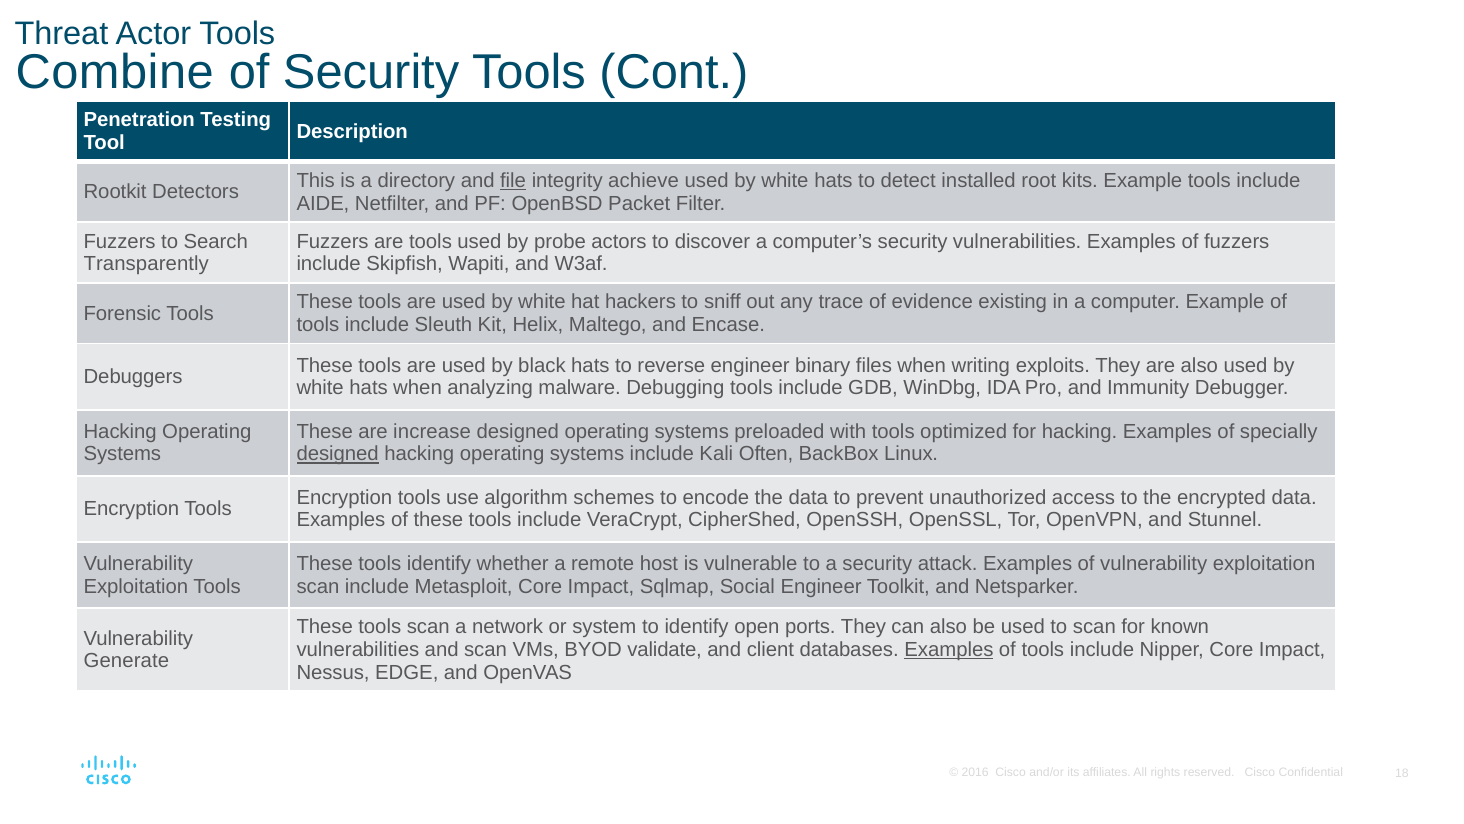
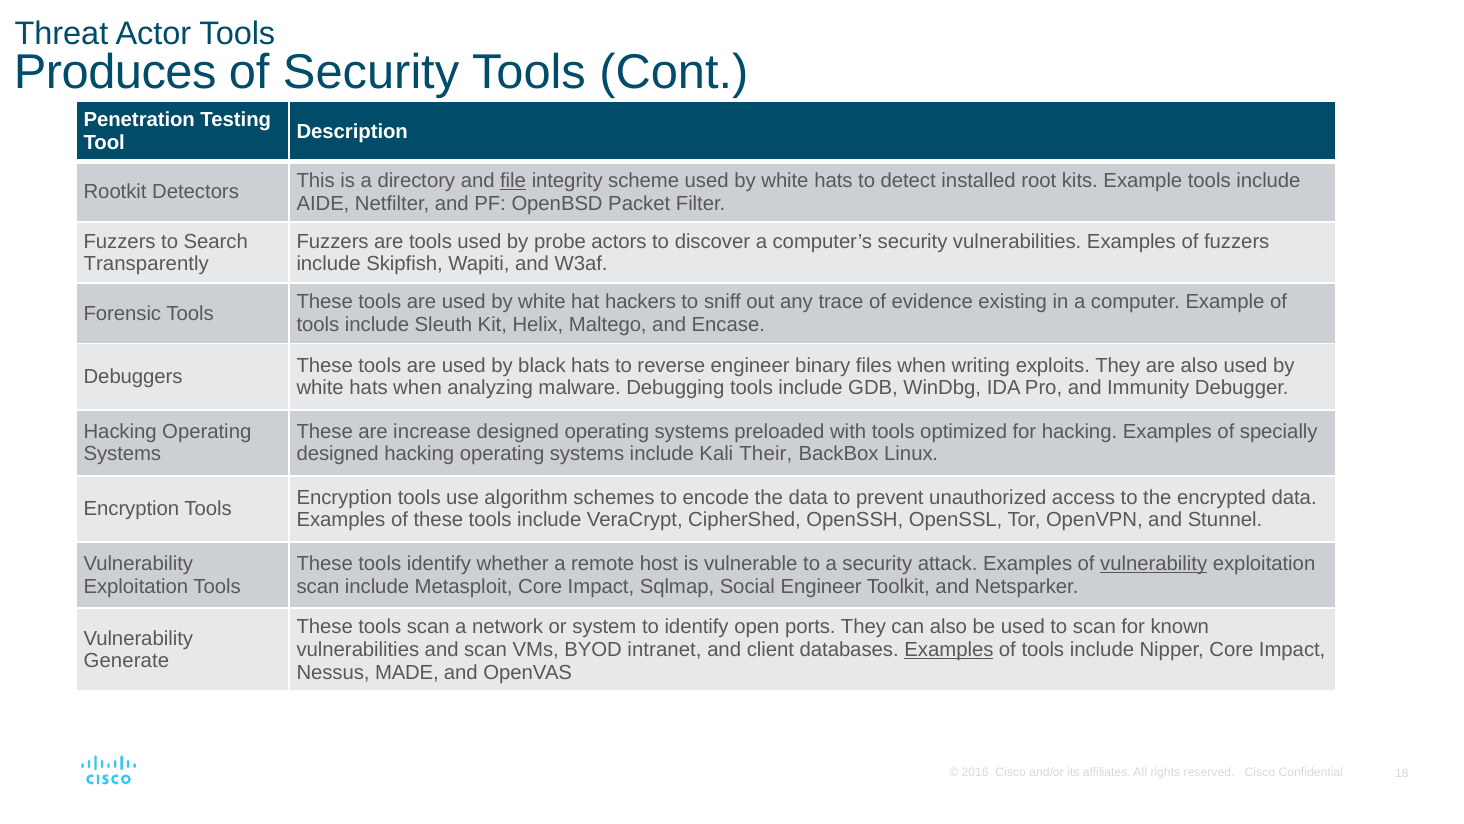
Combine: Combine -> Produces (115, 72)
achieve: achieve -> scheme (644, 181)
designed underline: present -> none (338, 454)
Often: Often -> Their (766, 454)
vulnerability underline: none -> present (1154, 563)
validate: validate -> intranet (665, 649)
EDGE: EDGE -> MADE (407, 672)
